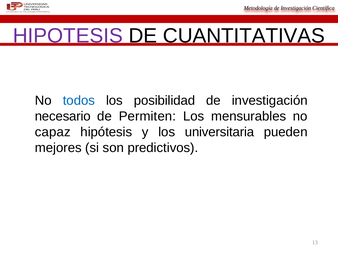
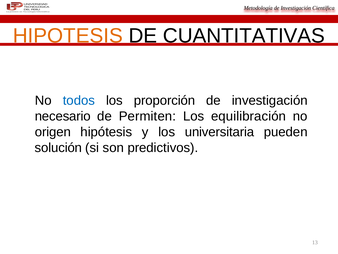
HIPOTESIS colour: purple -> orange (68, 36)
posibilidad: posibilidad -> proporción (164, 100)
mensurables: mensurables -> equilibración (249, 116)
capaz: capaz -> origen (53, 132)
mejores: mejores -> solución (58, 148)
